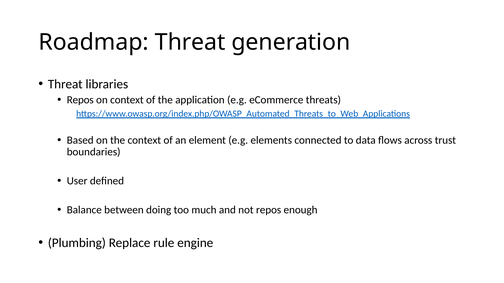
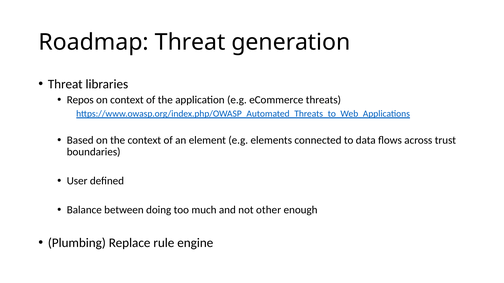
not repos: repos -> other (269, 210)
